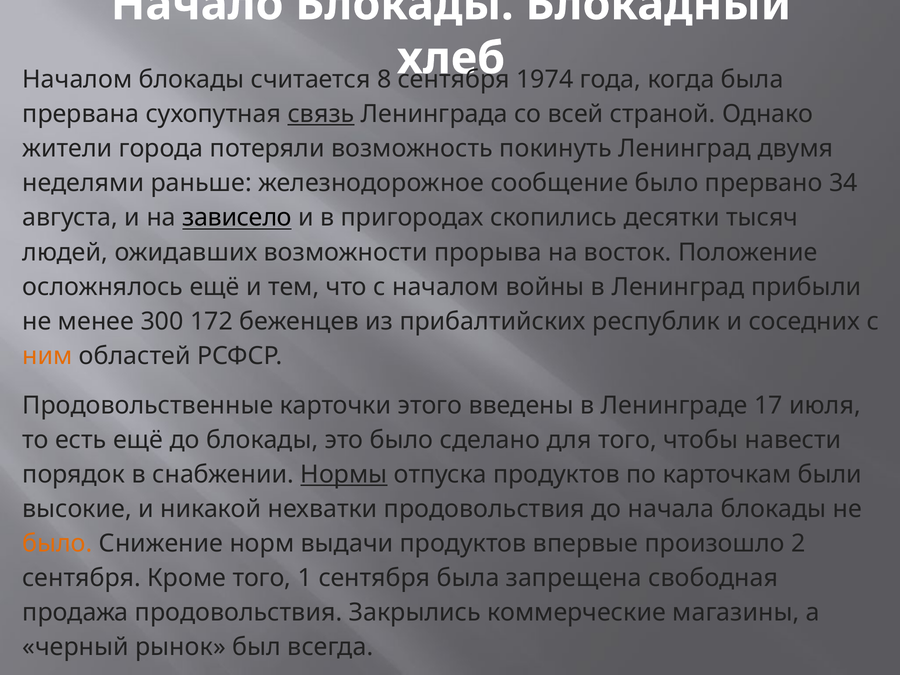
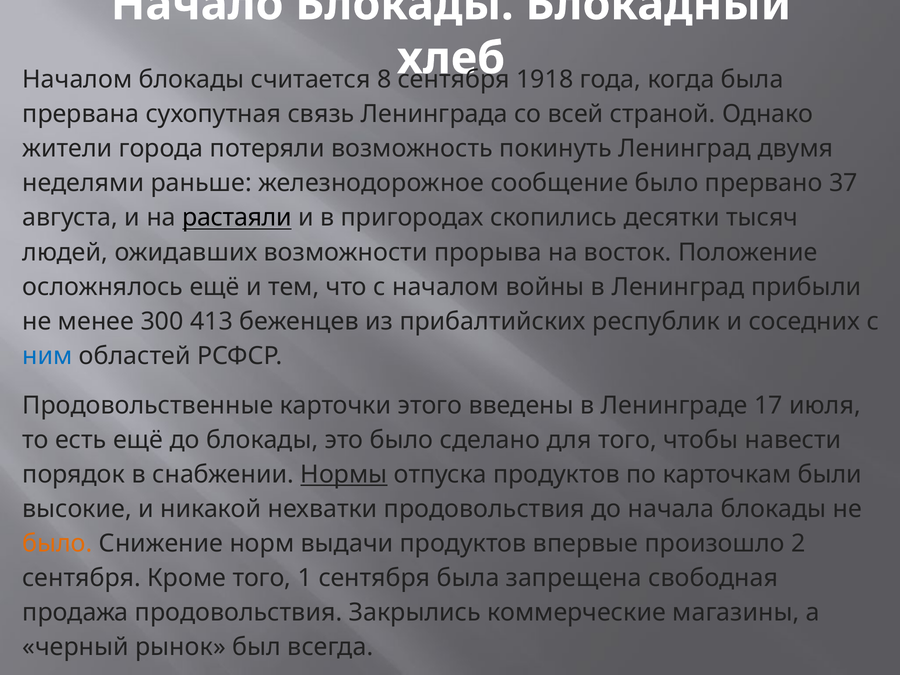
1974: 1974 -> 1918 (545, 80)
связь underline: present -> none (321, 114)
34: 34 -> 37 (843, 183)
зависело: зависело -> растаяли (237, 218)
172: 172 -> 413 (211, 321)
ним colour: orange -> blue (47, 356)
